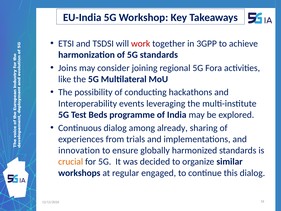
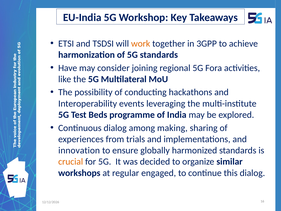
work colour: red -> orange (141, 43)
Joins: Joins -> Have (68, 68)
already: already -> making (172, 128)
